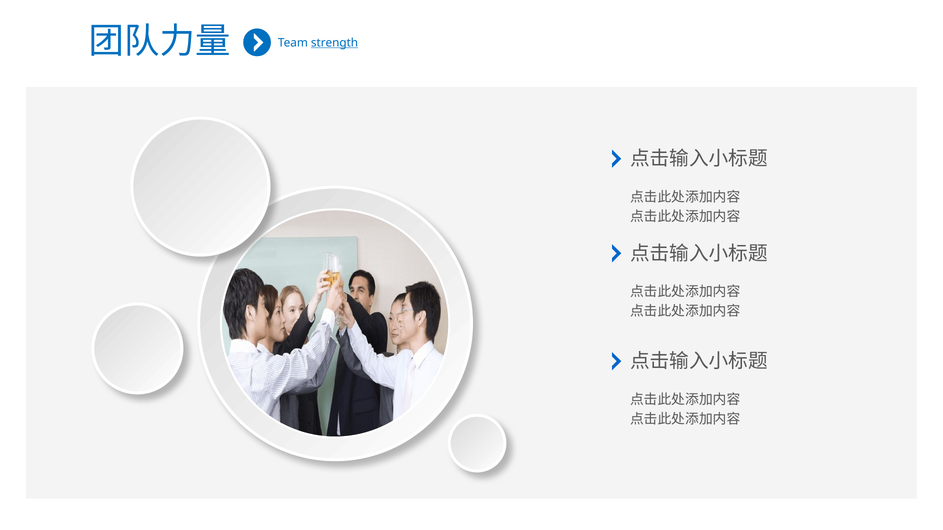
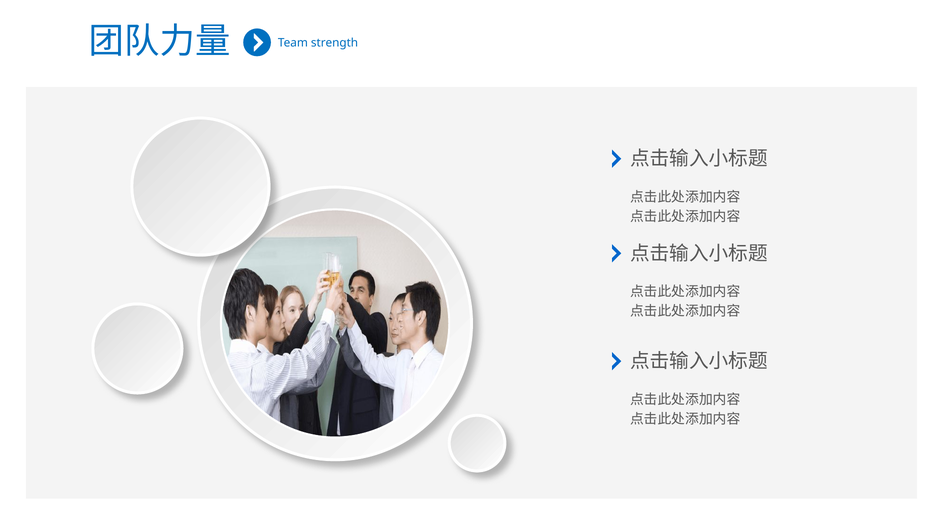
strength underline: present -> none (335, 43)
